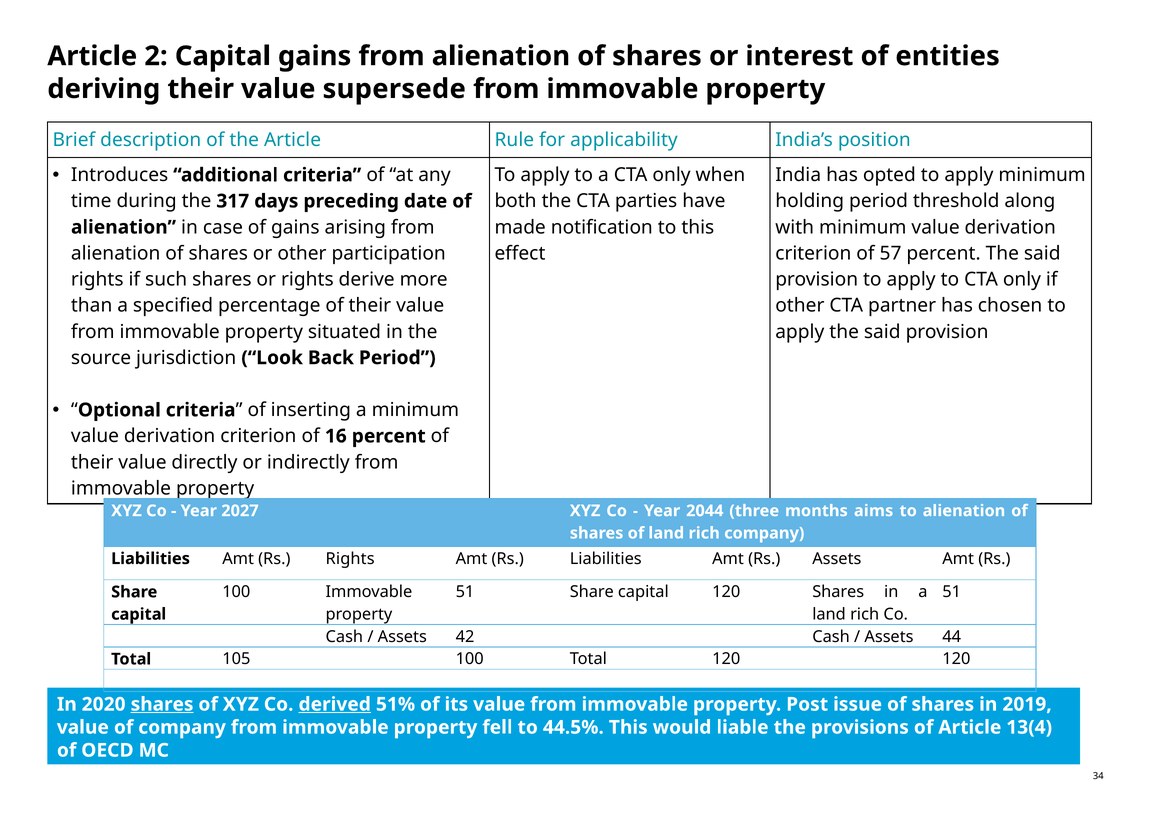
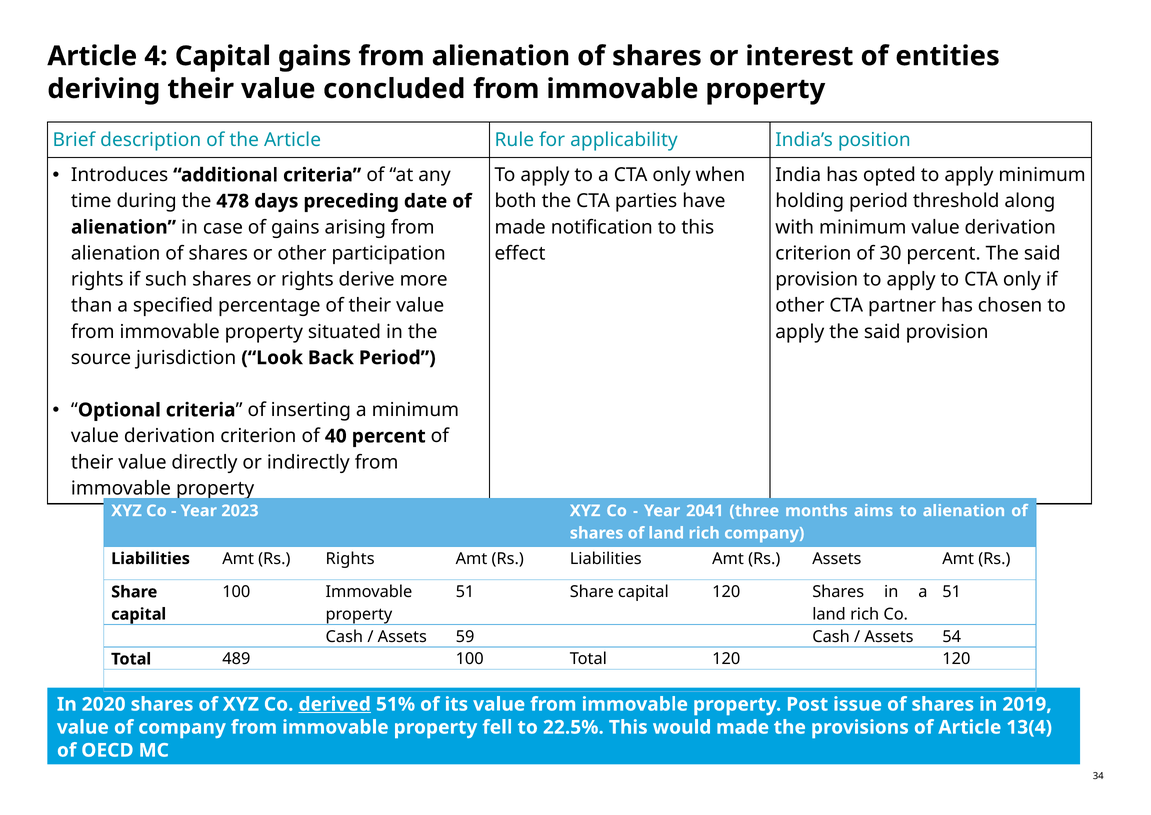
2: 2 -> 4 (156, 56)
supersede: supersede -> concluded (394, 89)
317: 317 -> 478 (233, 201)
57: 57 -> 30 (891, 253)
16: 16 -> 40 (336, 436)
2027: 2027 -> 2023 (240, 510)
2044: 2044 -> 2041 (705, 510)
42: 42 -> 59 (465, 636)
44: 44 -> 54 (952, 636)
105: 105 -> 489 (236, 659)
shares underline: present -> none (162, 704)
44.5%: 44.5% -> 22.5% (573, 727)
would liable: liable -> made (743, 727)
